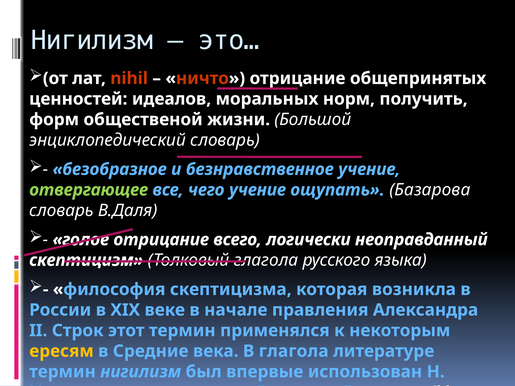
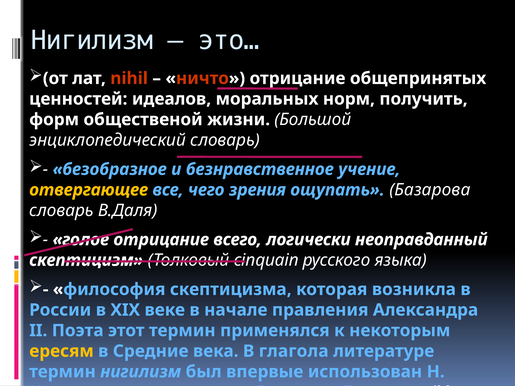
отвергающее colour: light green -> yellow (89, 190)
чего учение: учение -> зрения (257, 190)
глагола: глагола -> cinquain (266, 260)
Строк: Строк -> Поэта (78, 331)
